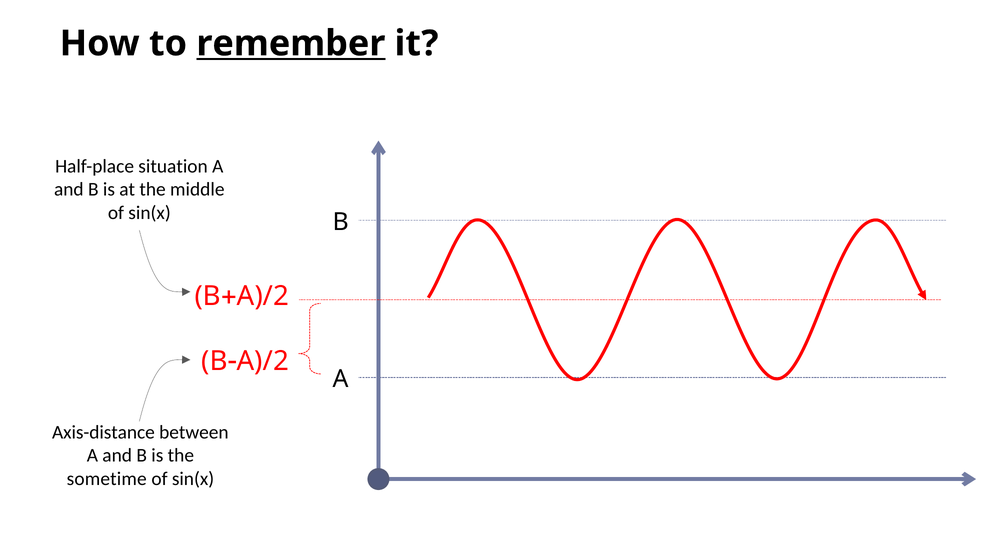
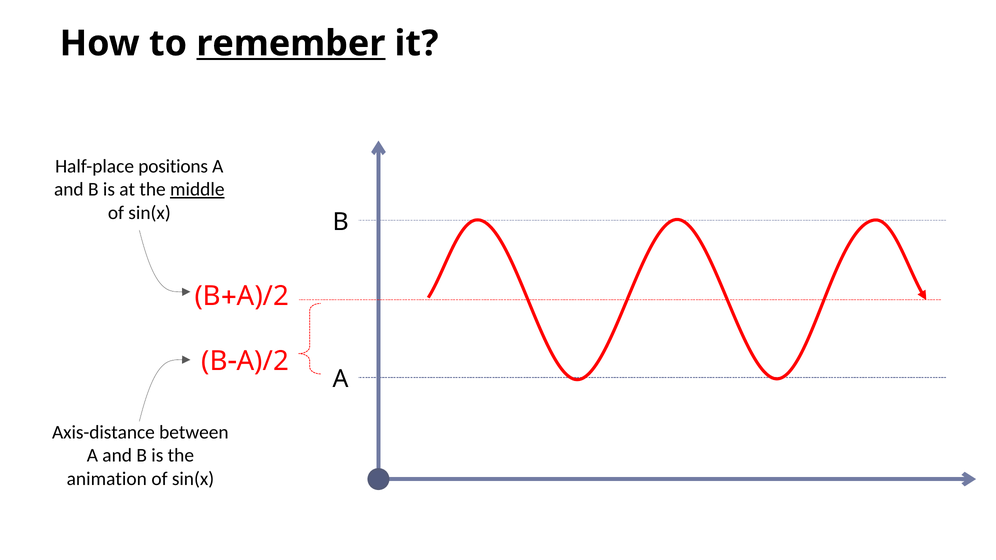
situation: situation -> positions (173, 166)
middle underline: none -> present (197, 190)
sometime: sometime -> animation (107, 479)
